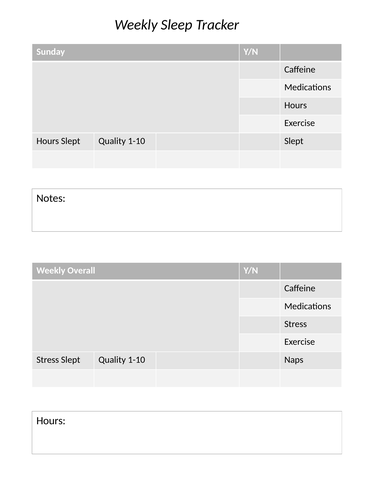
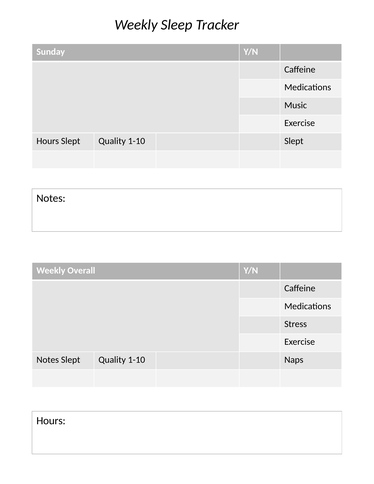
Hours: Hours -> Music (296, 105)
Stress: Stress -> Notes (48, 360)
